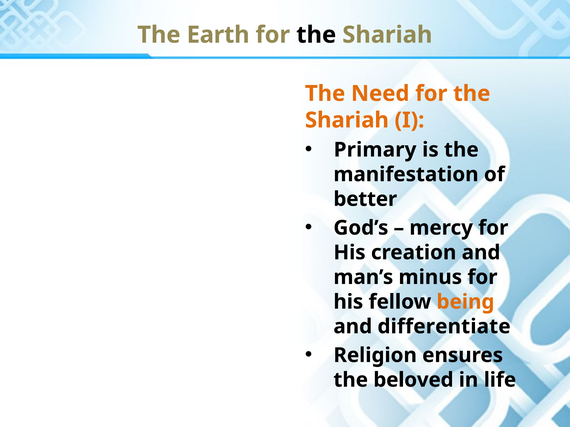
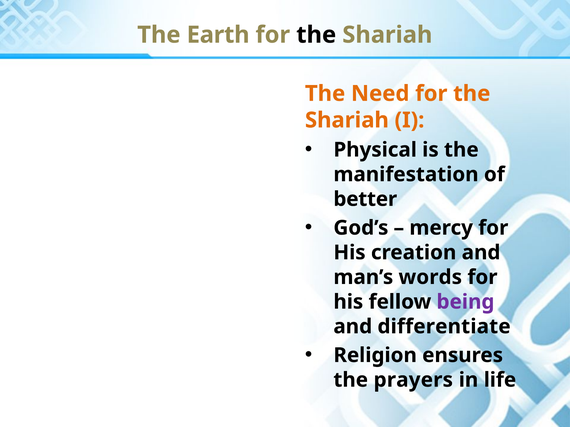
Primary: Primary -> Physical (375, 150)
minus: minus -> words (430, 277)
being colour: orange -> purple (465, 302)
beloved: beloved -> prayers (413, 380)
